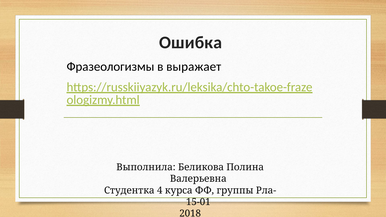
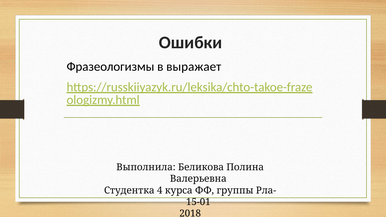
Ошибка: Ошибка -> Ошибки (191, 43)
